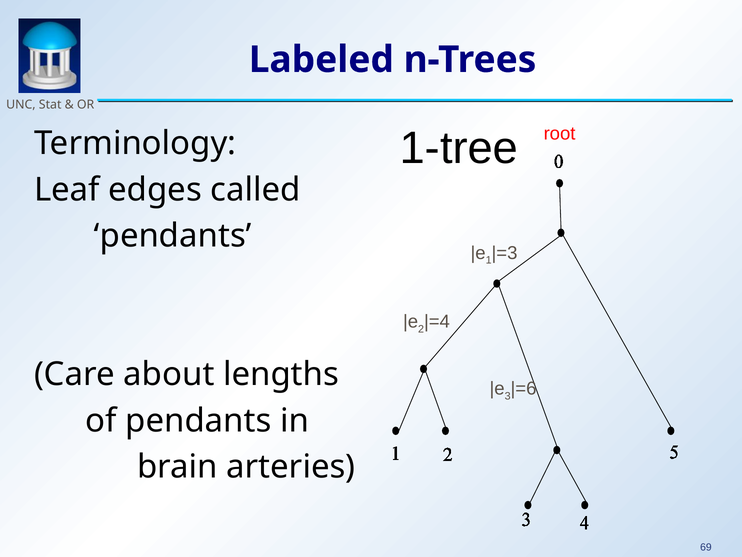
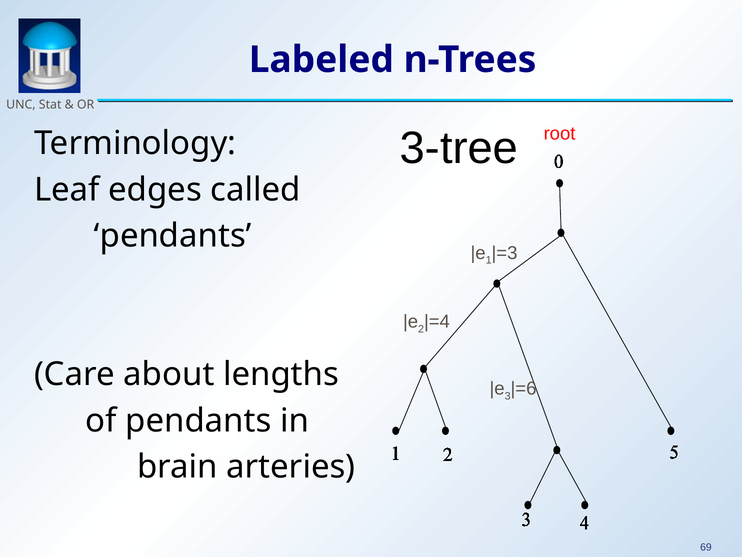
1-tree: 1-tree -> 3-tree (459, 148)
